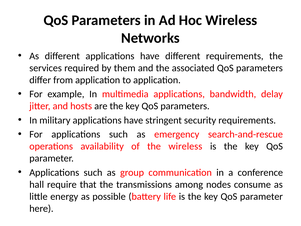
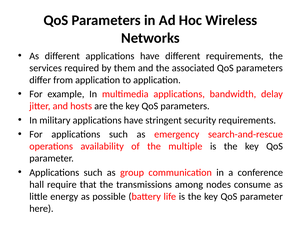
the wireless: wireless -> multiple (185, 146)
